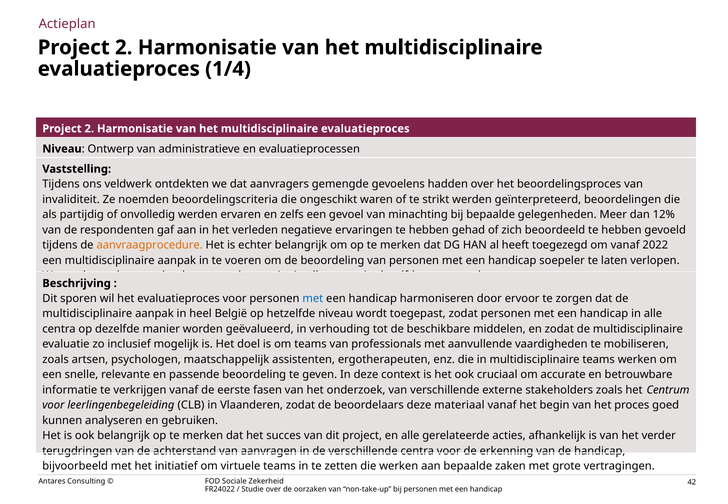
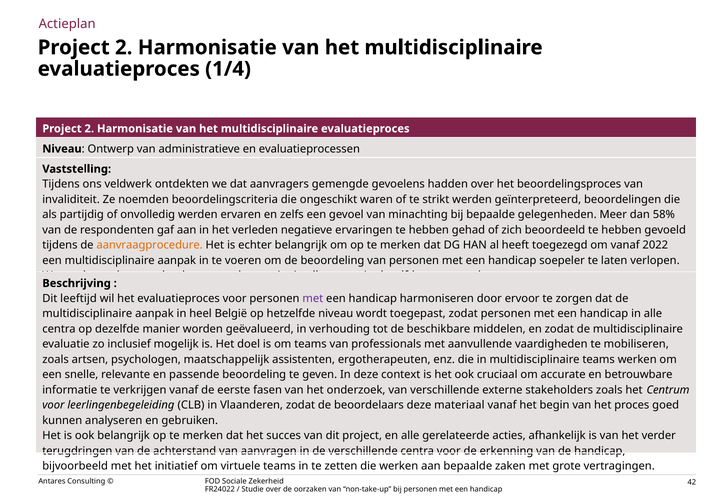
12%: 12% -> 58% (664, 215)
sporen: sporen -> leeftijd (79, 299)
met colour: blue -> purple (313, 299)
